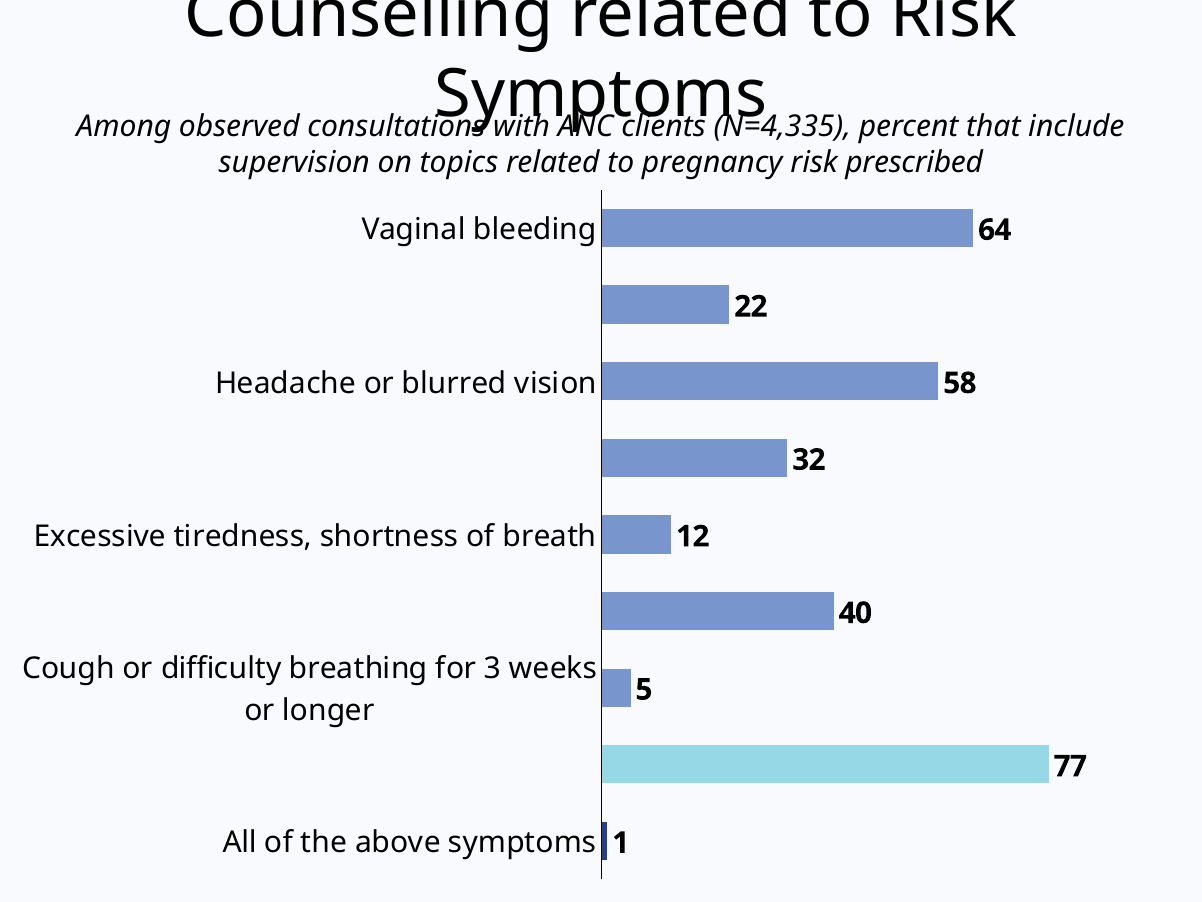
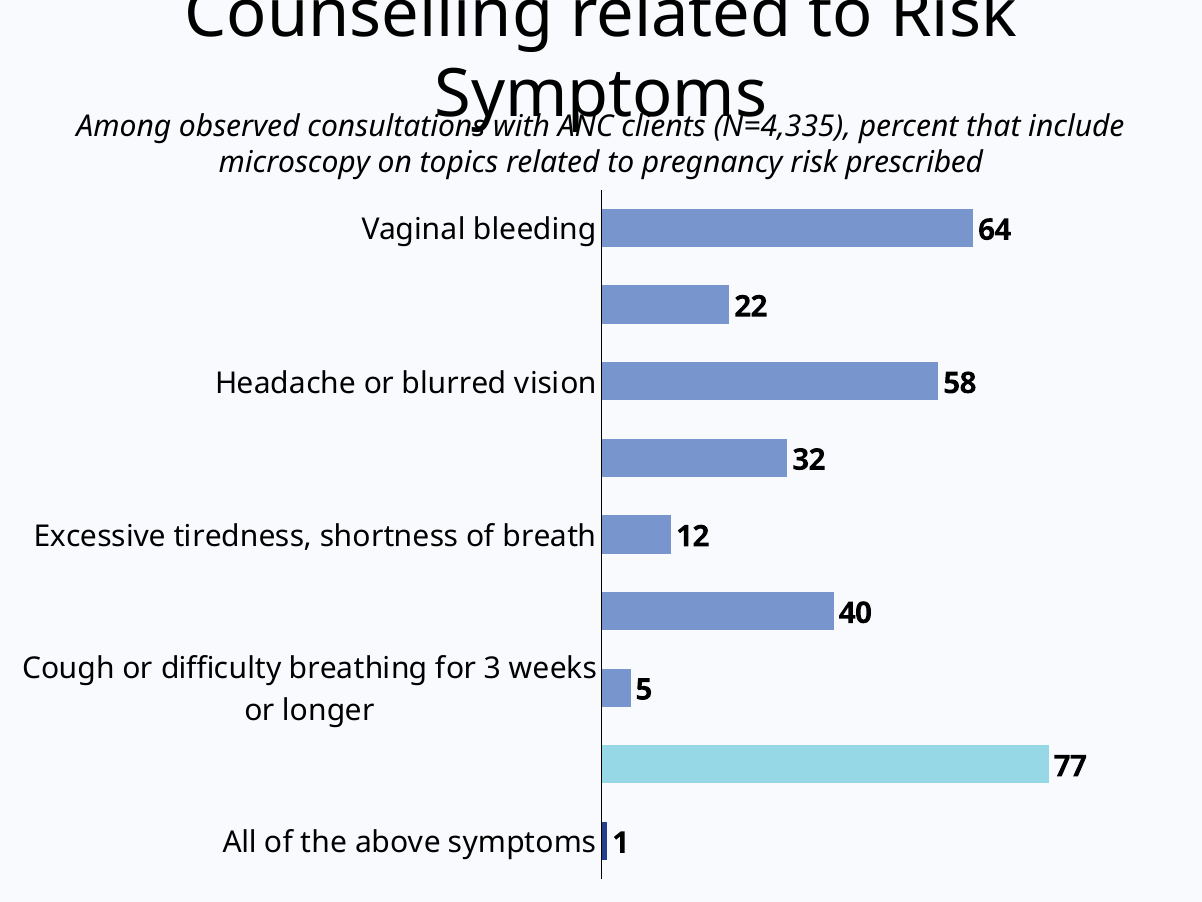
supervision: supervision -> microscopy (294, 162)
